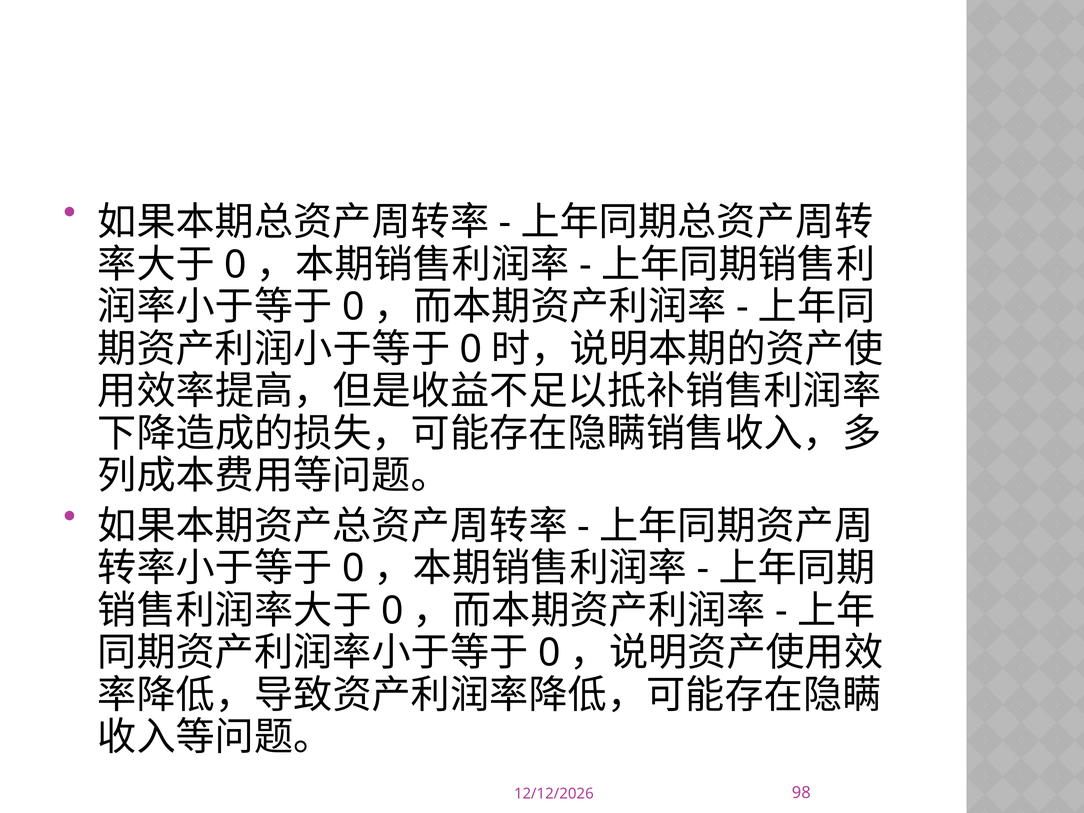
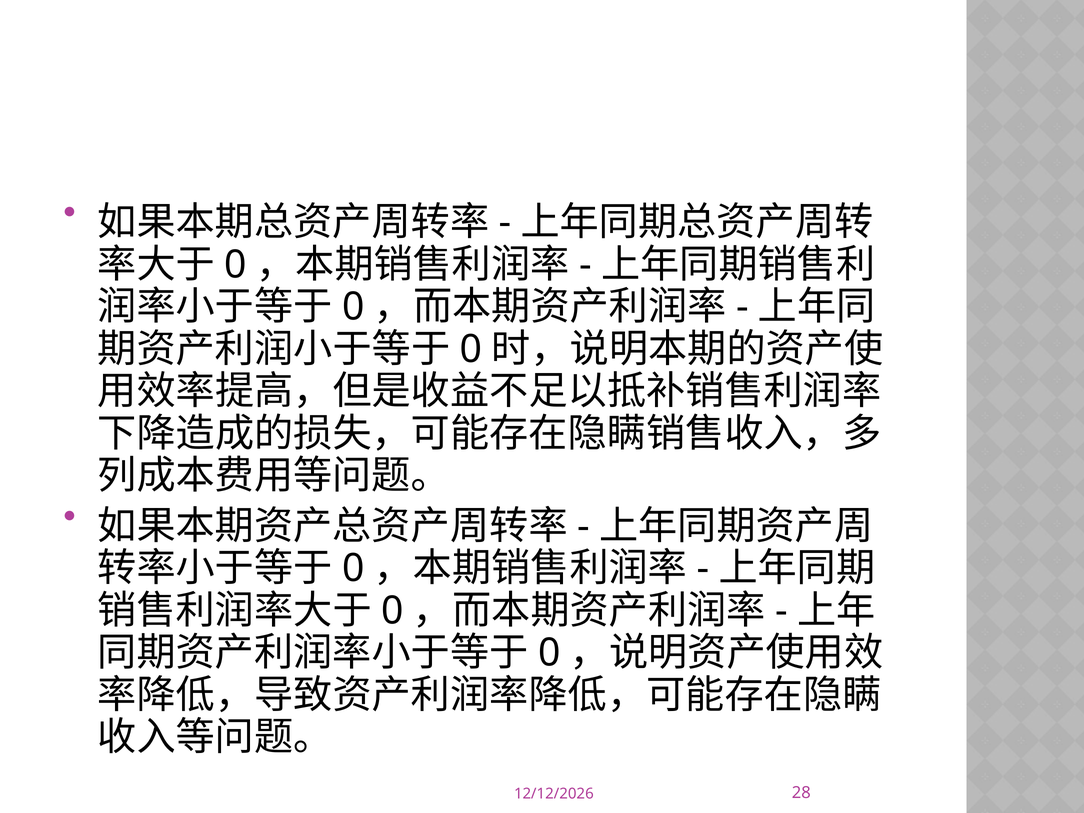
98: 98 -> 28 (801, 793)
